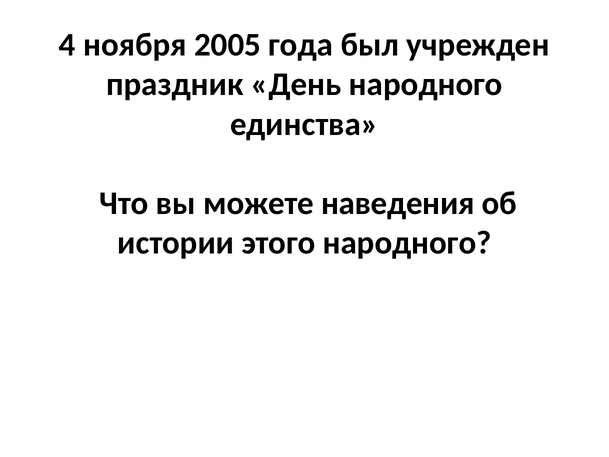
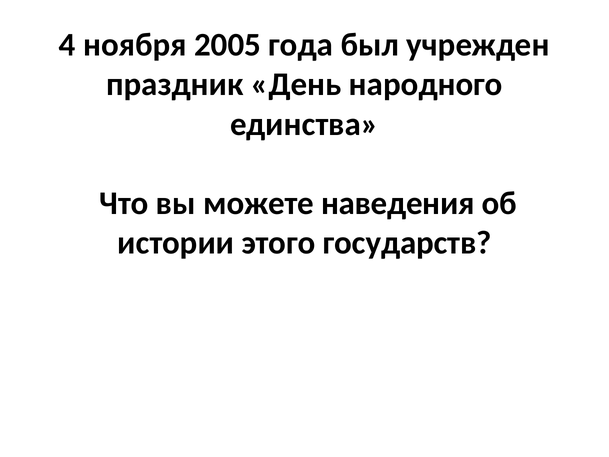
этого народного: народного -> государств (407, 243)
